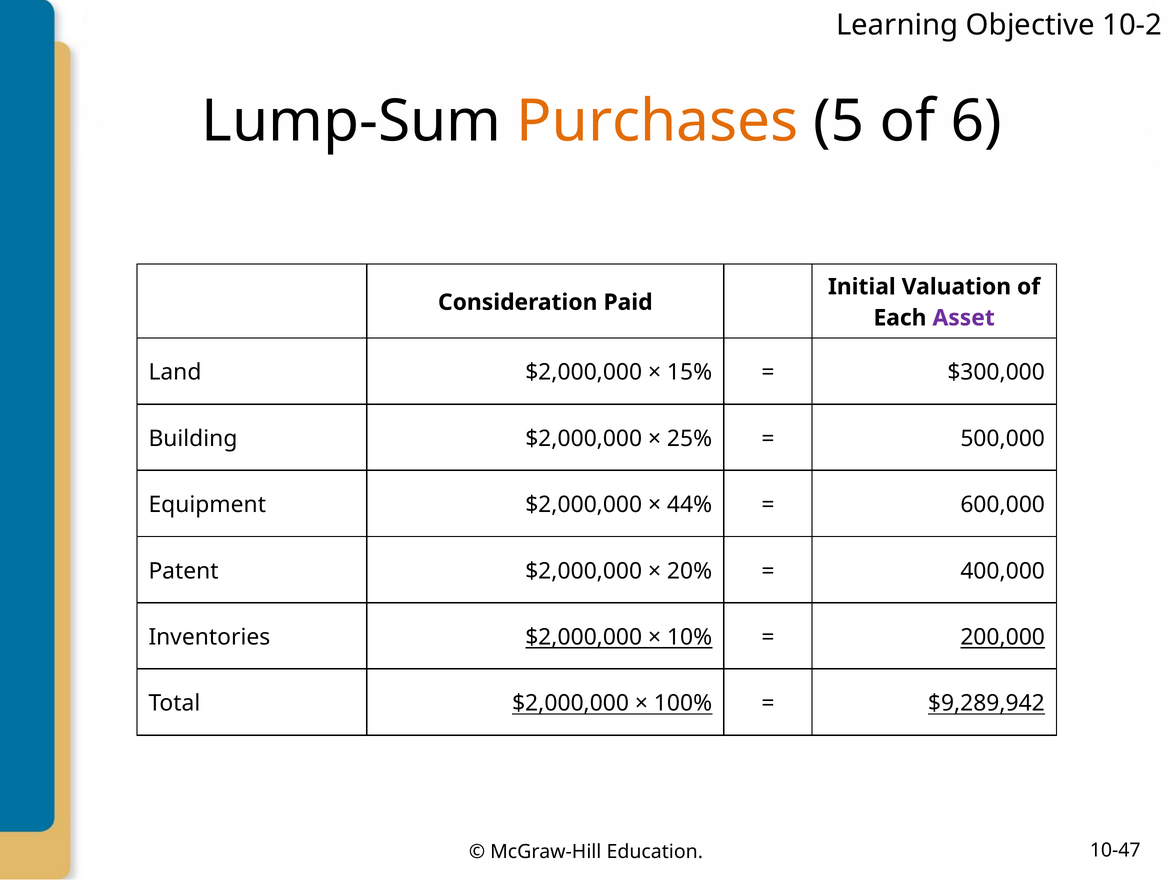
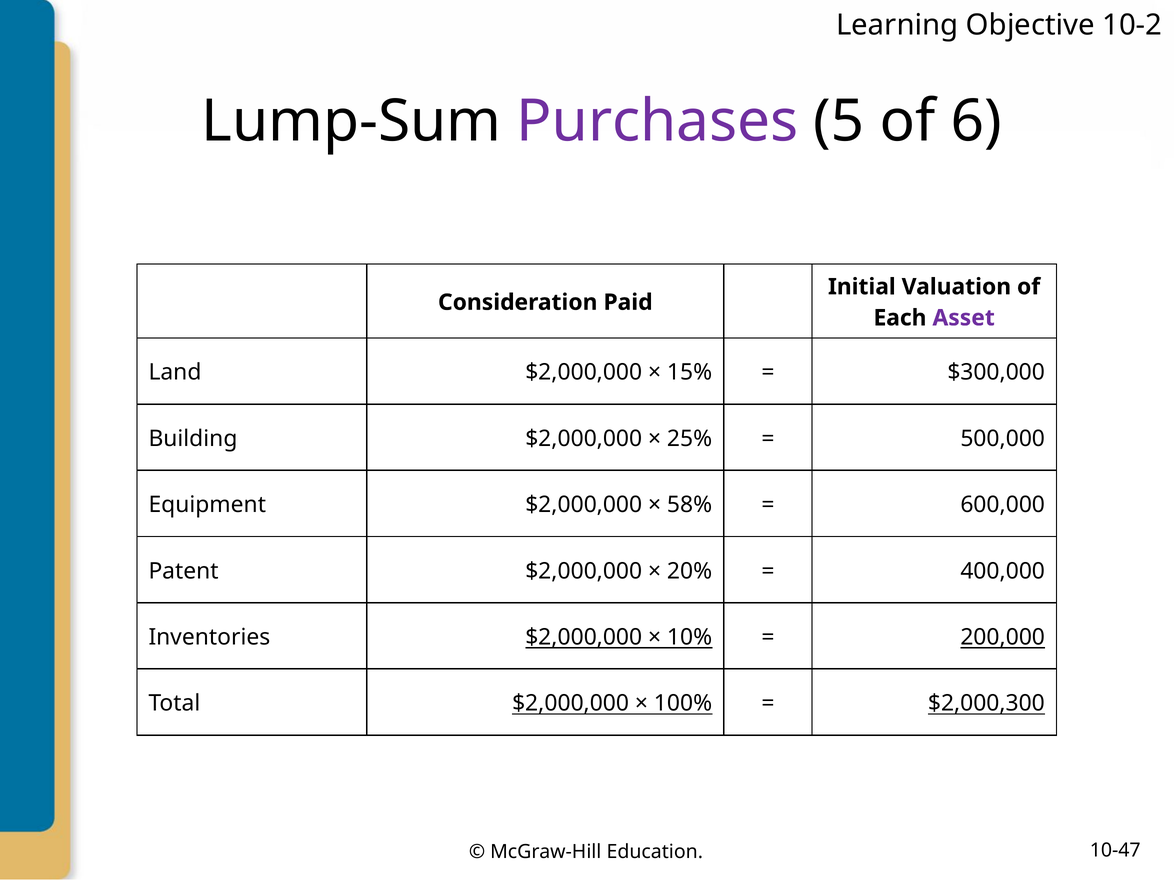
Purchases colour: orange -> purple (657, 121)
44%: 44% -> 58% (690, 505)
$9,289,942: $9,289,942 -> $2,000,300 (986, 704)
